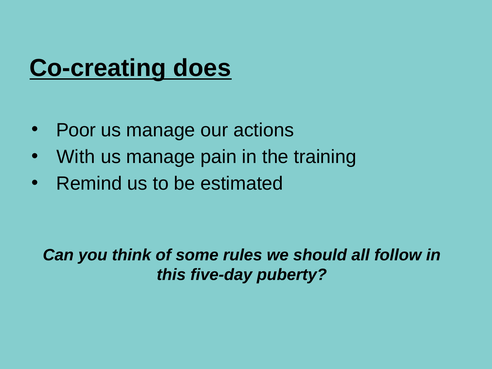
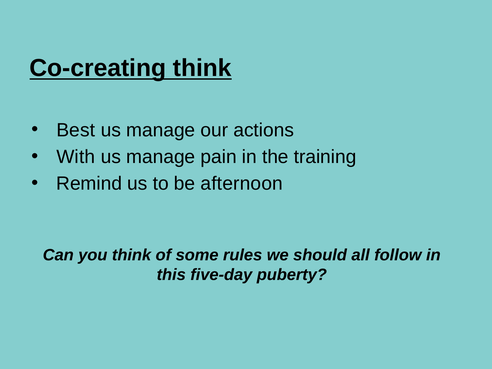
Co-creating does: does -> think (202, 68)
Poor: Poor -> Best (76, 130)
estimated: estimated -> afternoon (242, 184)
